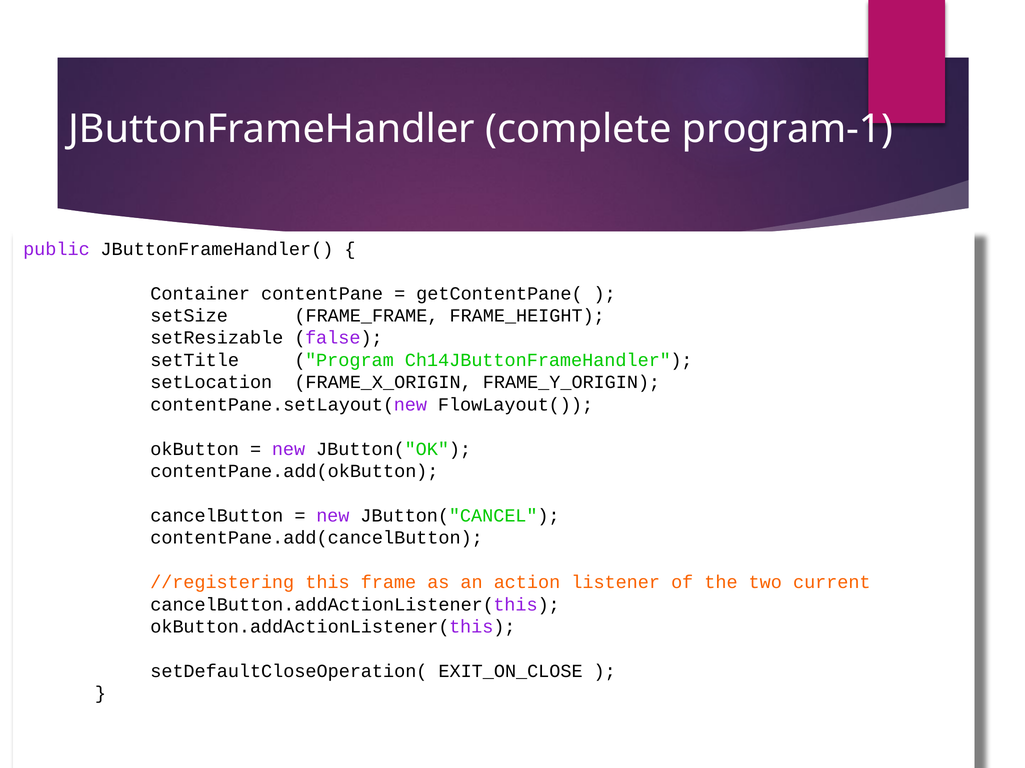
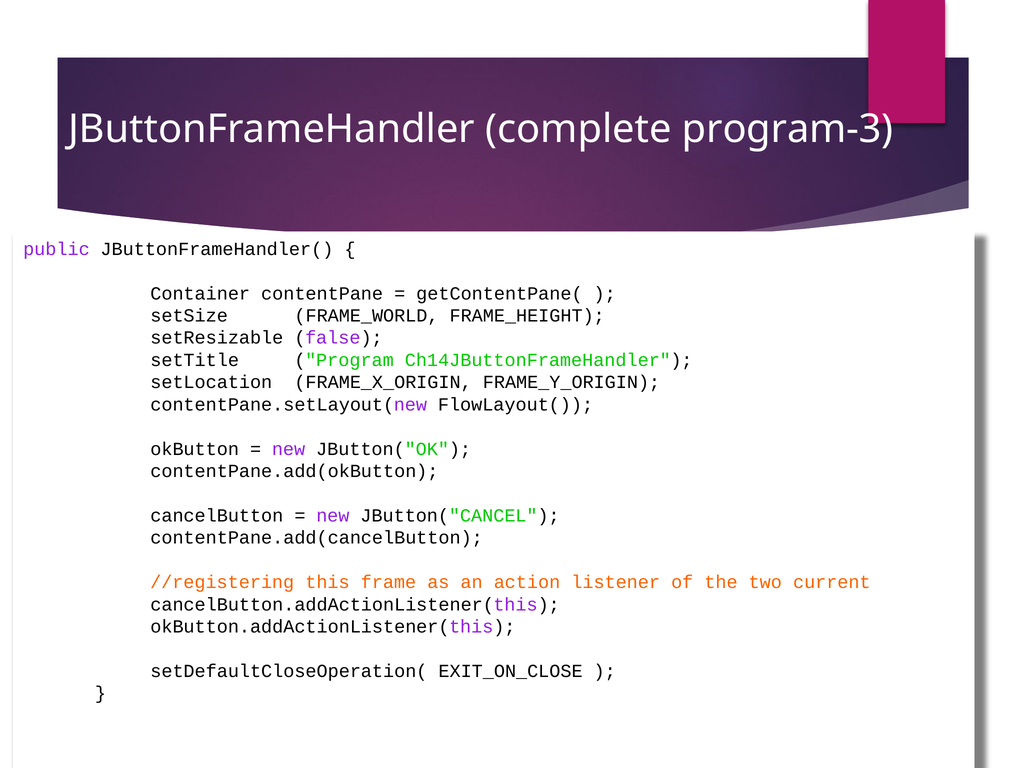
program-1: program-1 -> program-3 (788, 129)
FRAME_FRAME: FRAME_FRAME -> FRAME_WORLD (366, 316)
